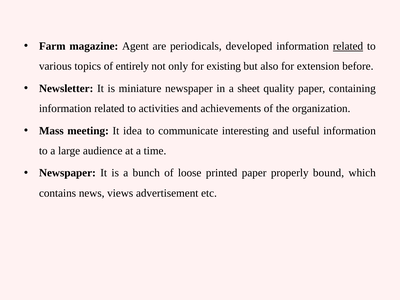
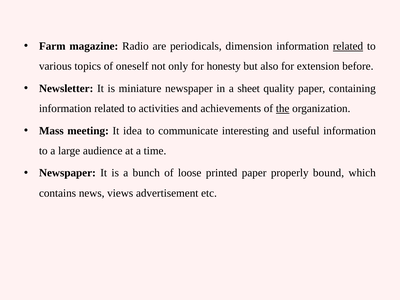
Agent: Agent -> Radio (135, 46)
developed: developed -> dimension (249, 46)
entirely: entirely -> oneself (132, 66)
existing: existing -> honesty (224, 66)
the underline: none -> present (283, 108)
